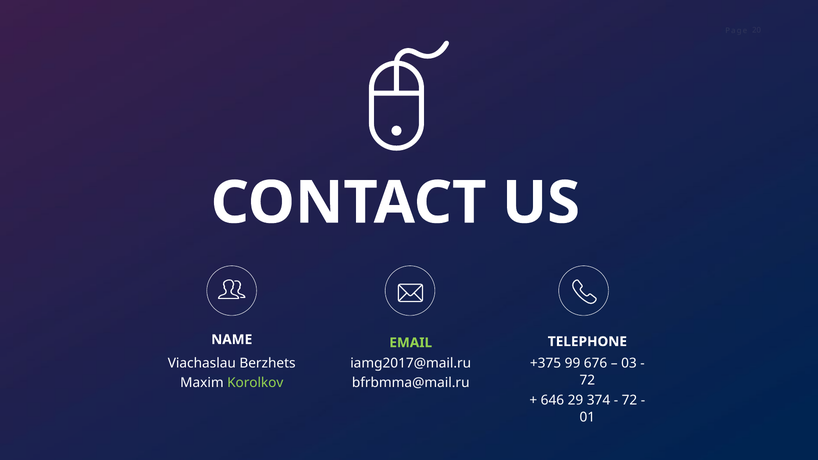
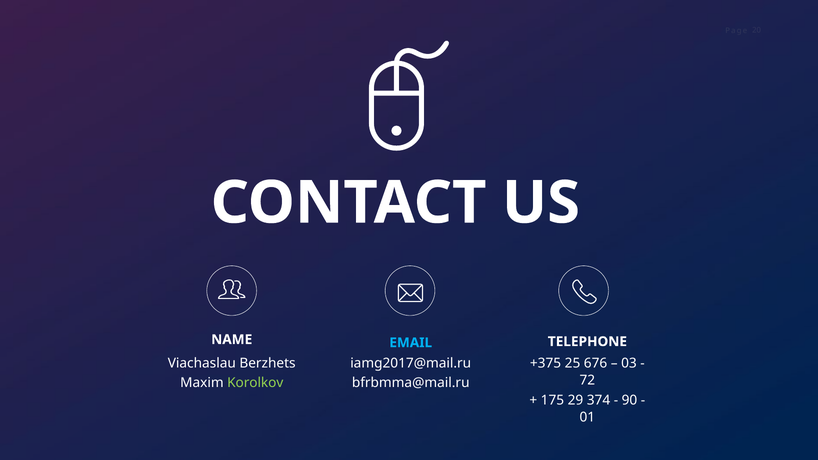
EMAIL colour: light green -> light blue (411, 343)
99: 99 -> 25 (573, 363)
646: 646 -> 175 (552, 400)
72: 72 -> 90 (629, 400)
